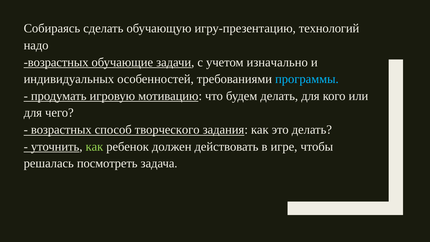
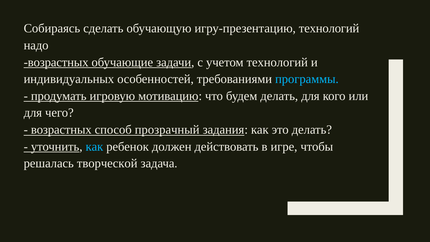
учетом изначально: изначально -> технологий (277, 62)
творческого: творческого -> прозрачный (167, 130)
как colour: light green -> light blue (94, 146)
посмотреть: посмотреть -> творческой (107, 163)
